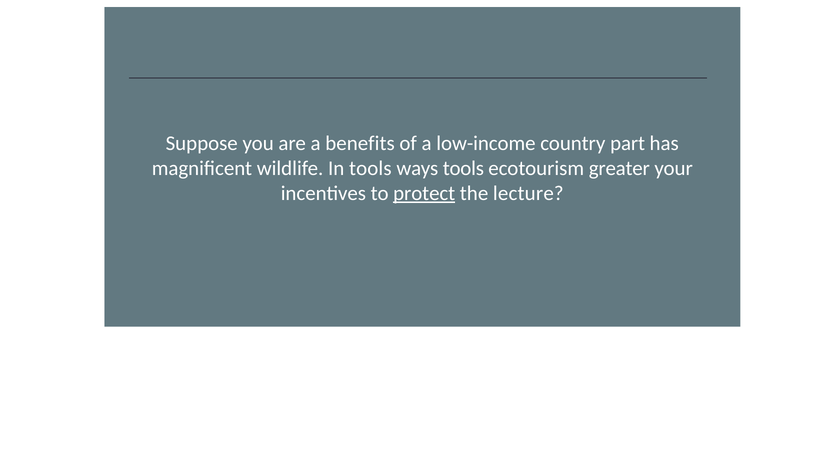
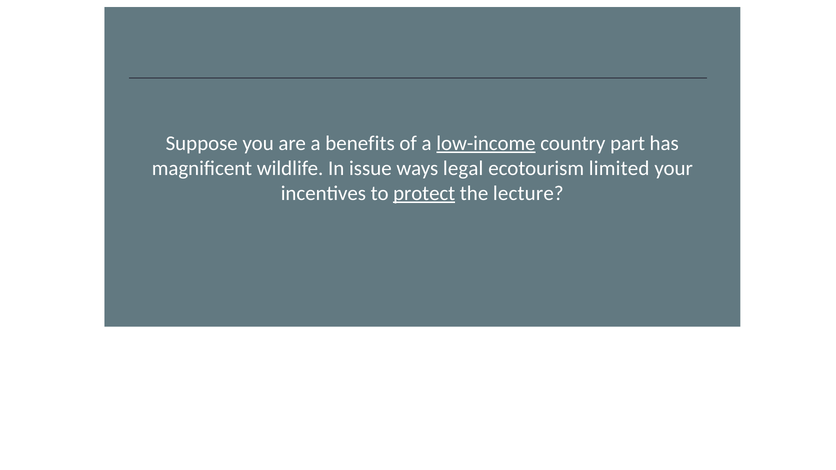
low-income underline: none -> present (486, 143)
In tools: tools -> issue (370, 168)
ways tools: tools -> legal (463, 168)
greater: greater -> limited (619, 168)
